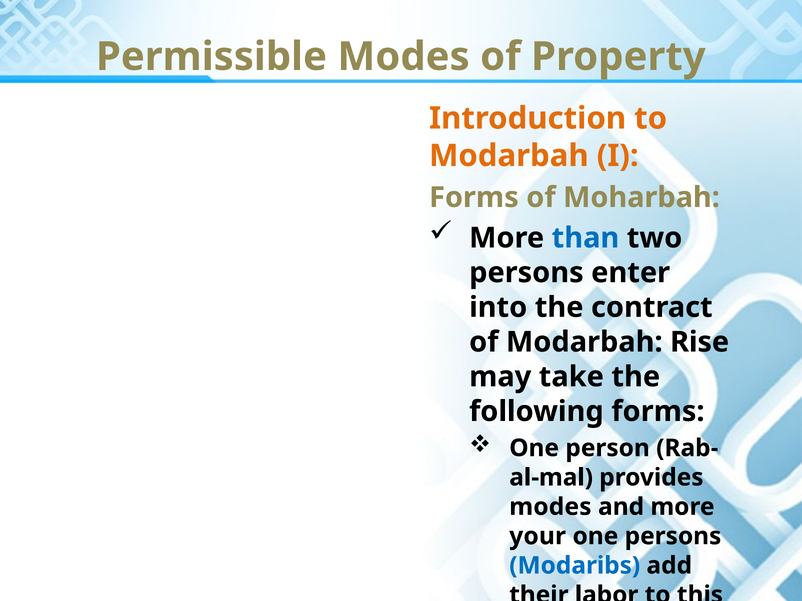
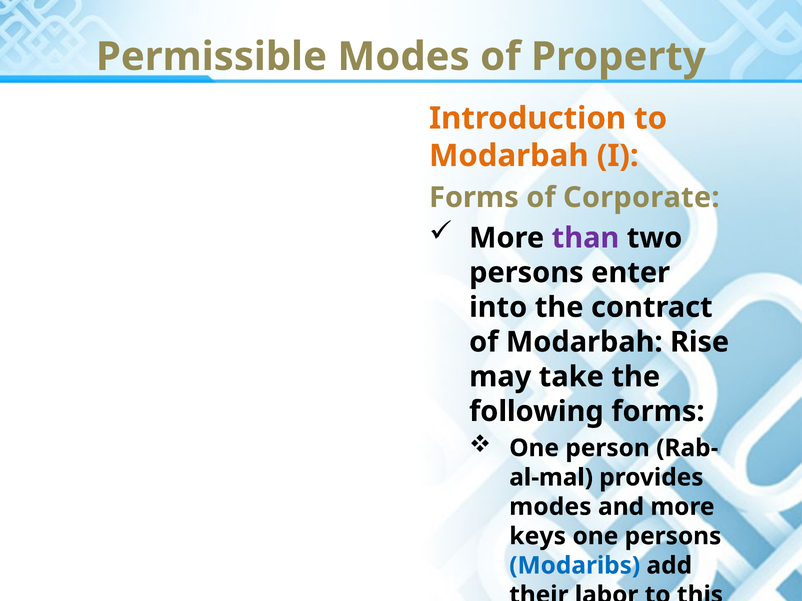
Moharbah: Moharbah -> Corporate (641, 198)
than colour: blue -> purple (585, 238)
your: your -> keys (538, 537)
